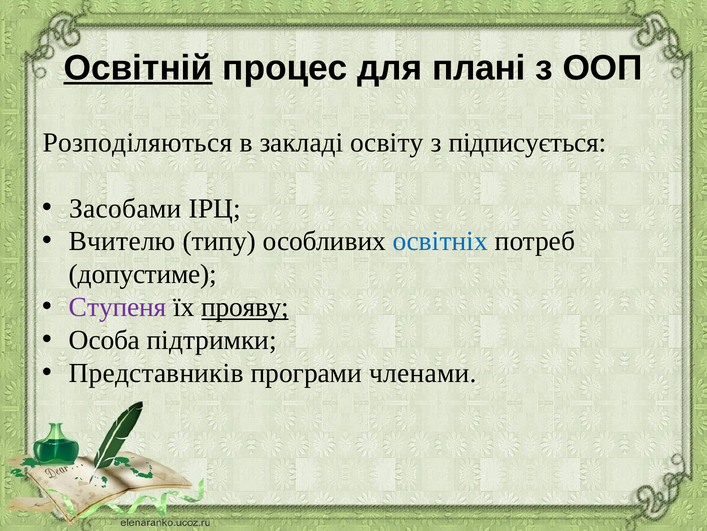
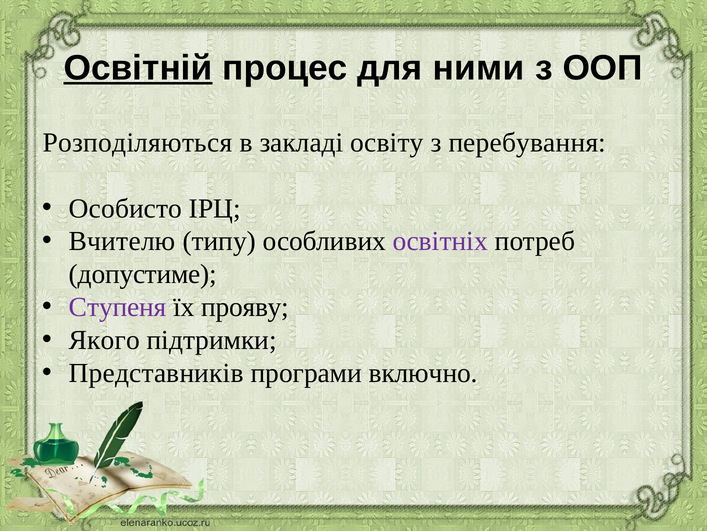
плані: плані -> ними (479, 68)
підписується: підписується -> перебування (527, 142)
Засобами: Засобами -> Особисто (125, 208)
освітніх colour: blue -> purple (440, 241)
прояву underline: present -> none (245, 307)
Особа: Особа -> Якого (104, 340)
членами: членами -> включно (423, 373)
